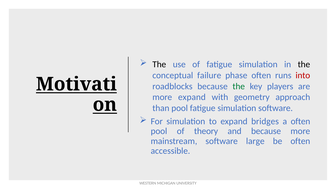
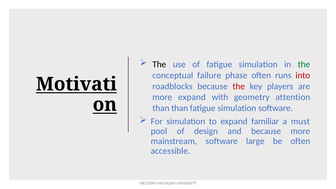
the colour: black -> green (304, 64)
the colour: green -> red (239, 86)
approach: approach -> attention (293, 97)
than pool: pool -> than (180, 108)
bridges: bridges -> familiar (265, 121)
a often: often -> must (300, 121)
theory: theory -> design (206, 131)
